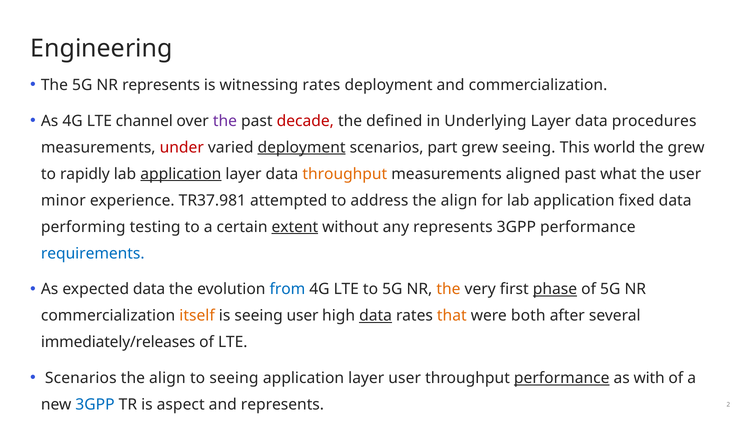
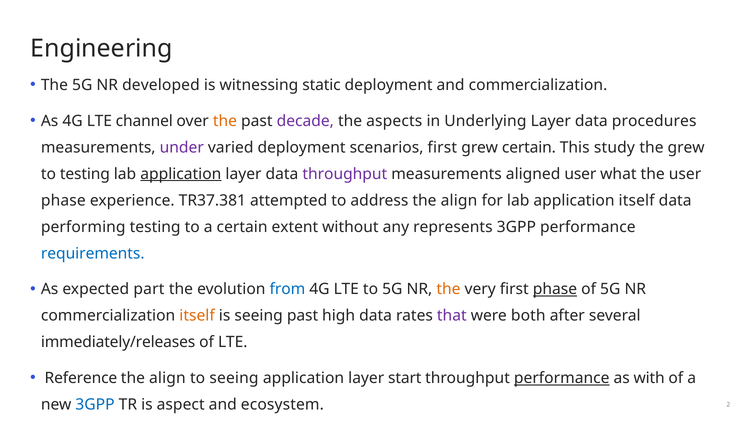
NR represents: represents -> developed (161, 85)
witnessing rates: rates -> static (321, 85)
the colour: purple -> orange (225, 121)
decade colour: red -> purple (305, 121)
defined: defined -> aspects (394, 121)
under colour: red -> purple (182, 148)
deployment underline: present -> none (302, 148)
scenarios part: part -> first (442, 148)
grew seeing: seeing -> certain (529, 148)
world: world -> study (614, 148)
to rapidly: rapidly -> testing (85, 174)
throughput colour: orange -> purple (345, 174)
aligned past: past -> user (580, 174)
minor: minor -> phase (63, 201)
TR37.981: TR37.981 -> TR37.381 (212, 201)
application fixed: fixed -> itself (637, 201)
extent underline: present -> none (295, 227)
expected data: data -> part (149, 289)
seeing user: user -> past (303, 316)
data underline: present -> none (376, 316)
that colour: orange -> purple (452, 316)
Scenarios: Scenarios -> Reference (81, 378)
layer user: user -> start (405, 378)
and represents: represents -> ecosystem (282, 405)
